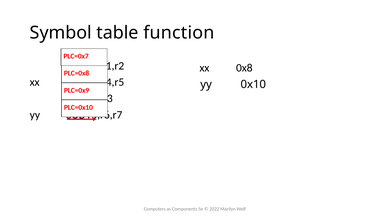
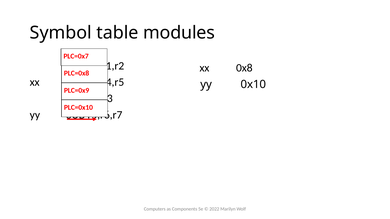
function: function -> modules (179, 33)
